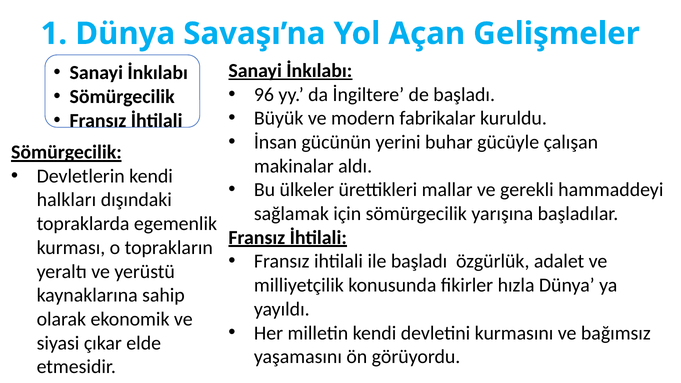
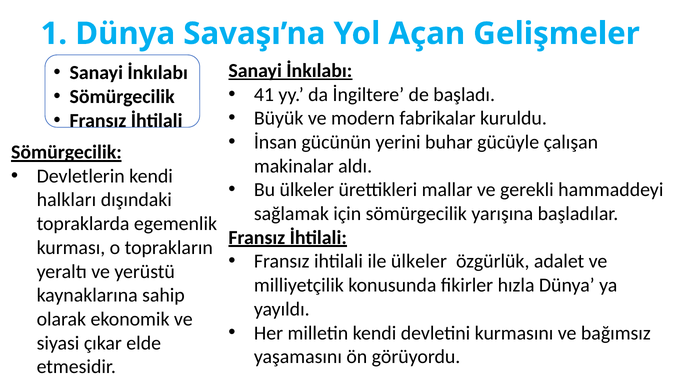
96: 96 -> 41 (264, 95)
ile başladı: başladı -> ülkeler (419, 261)
